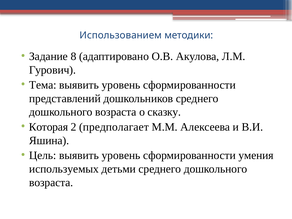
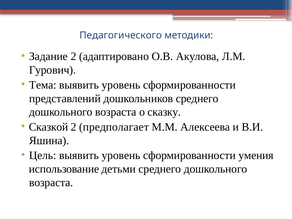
Использованием: Использованием -> Педагогического (121, 35)
Задание 8: 8 -> 2 (73, 56)
Которая: Которая -> Сказкой (49, 127)
используемых: используемых -> использование (64, 169)
